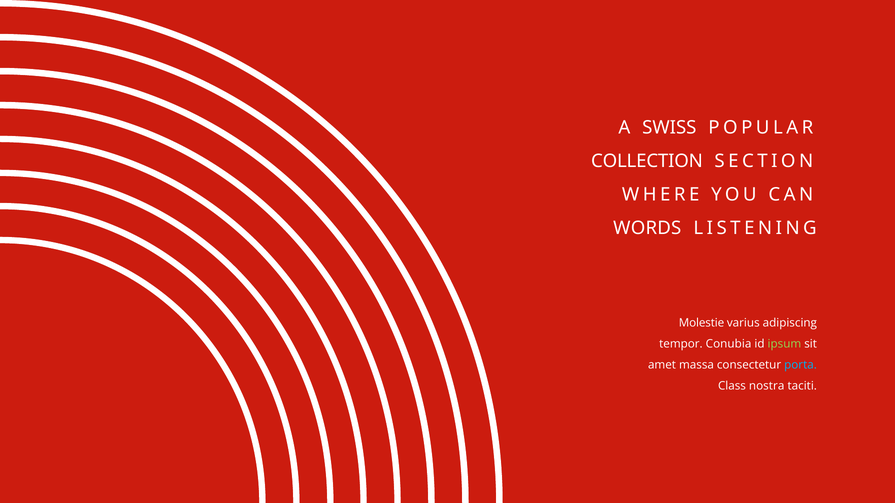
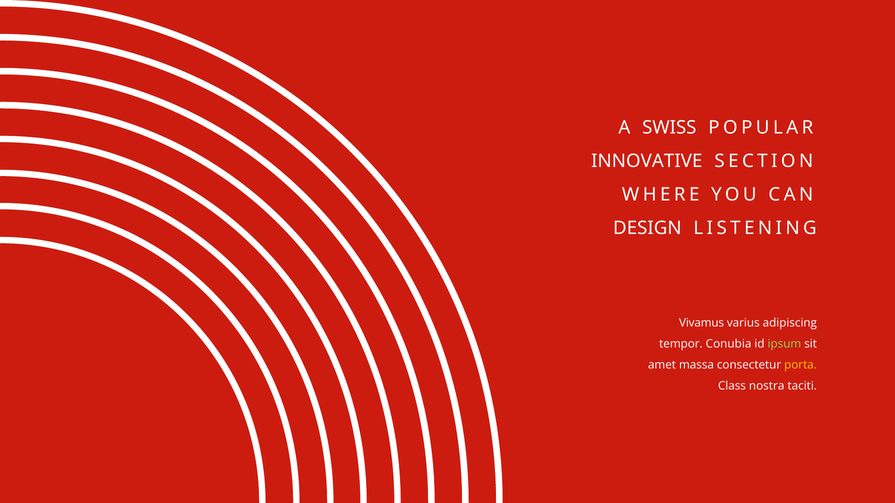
COLLECTION: COLLECTION -> INNOVATIVE (647, 161)
WORDS: WORDS -> DESIGN (647, 229)
Molestie: Molestie -> Vivamus (702, 323)
porta colour: light blue -> yellow (801, 365)
